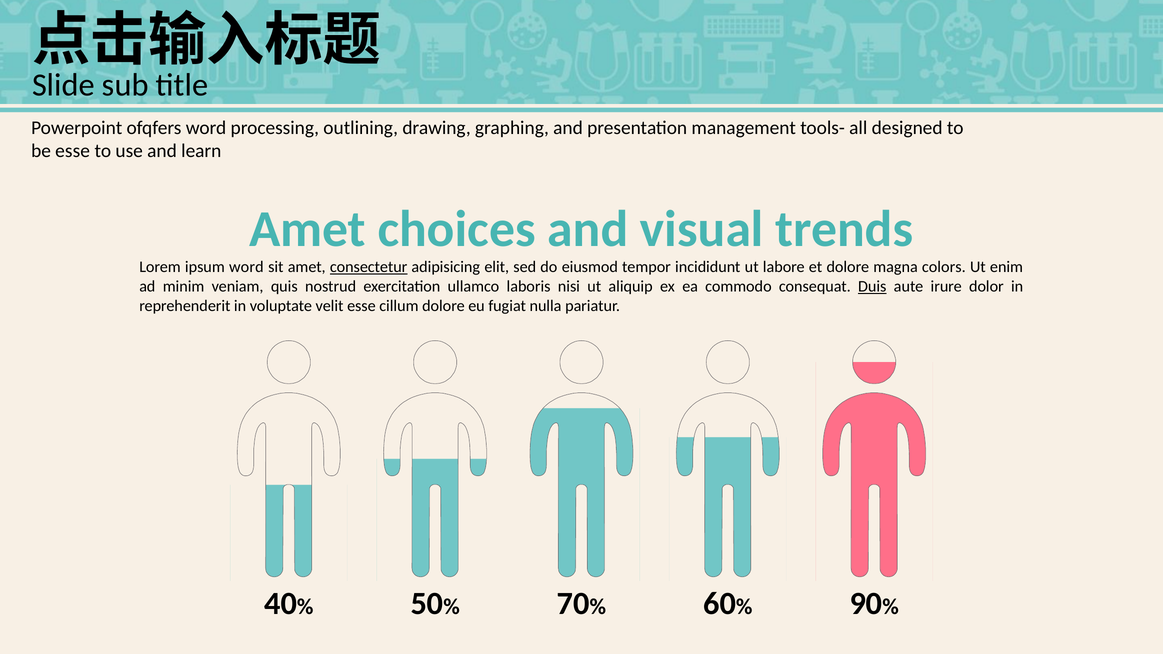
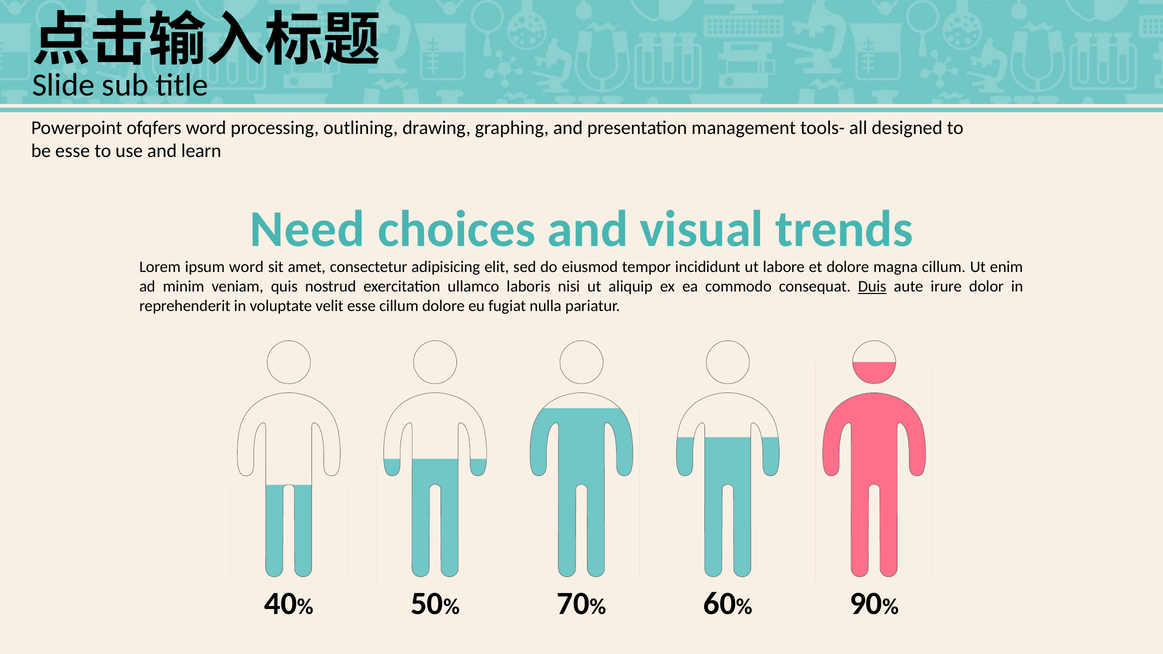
Amet: Amet -> Need (307, 229)
consectetur underline: present -> none (369, 267)
magna colors: colors -> cillum (944, 267)
